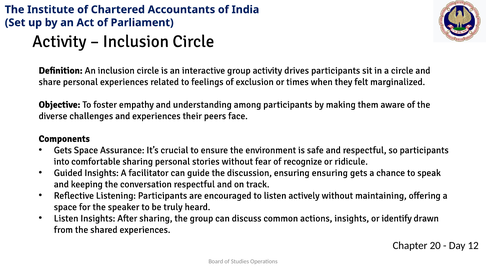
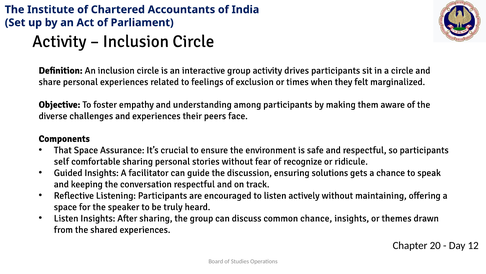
Gets: Gets -> That (63, 150)
into: into -> self (61, 161)
ensuring ensuring: ensuring -> solutions (330, 172)
common actions: actions -> chance (316, 218)
identify: identify -> themes (397, 218)
